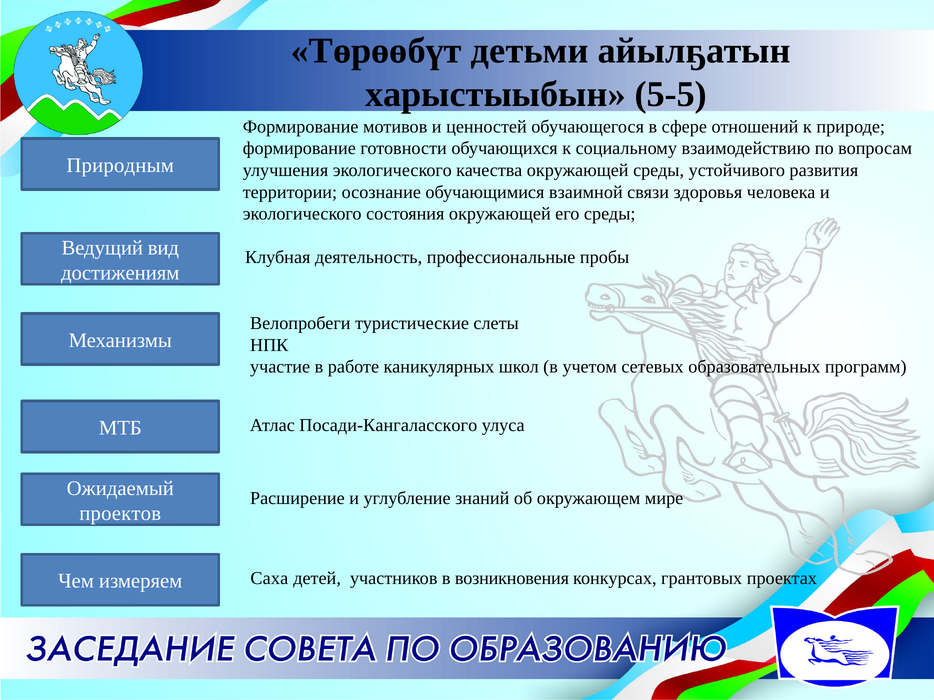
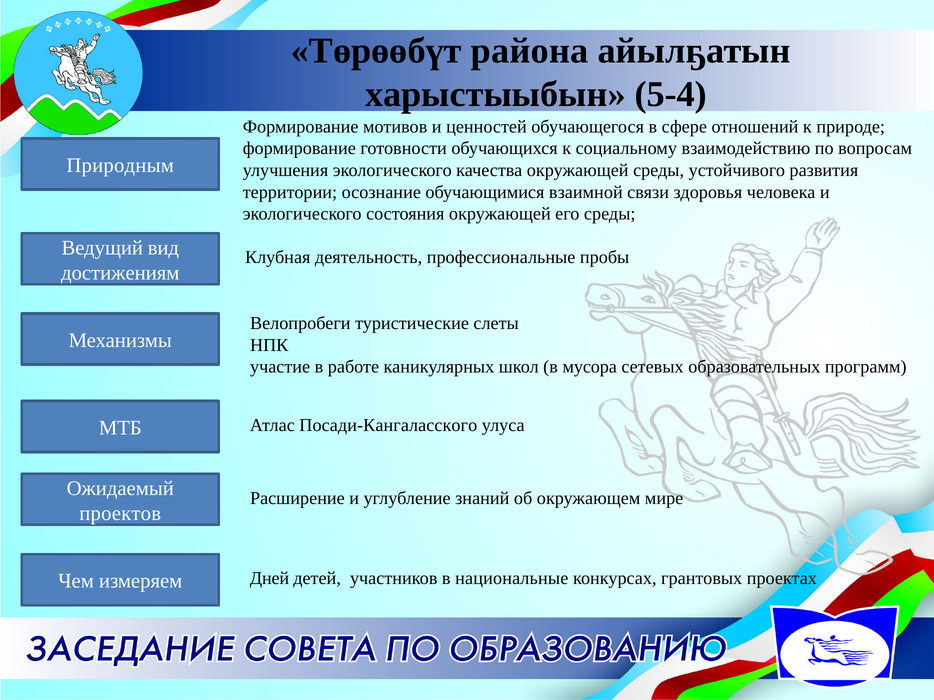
детьми: детьми -> района (530, 51)
5-5: 5-5 -> 5-4 (671, 94)
учетом: учетом -> мусора (590, 367)
Саха: Саха -> Дней (270, 579)
возникновения: возникновения -> национальные (512, 579)
